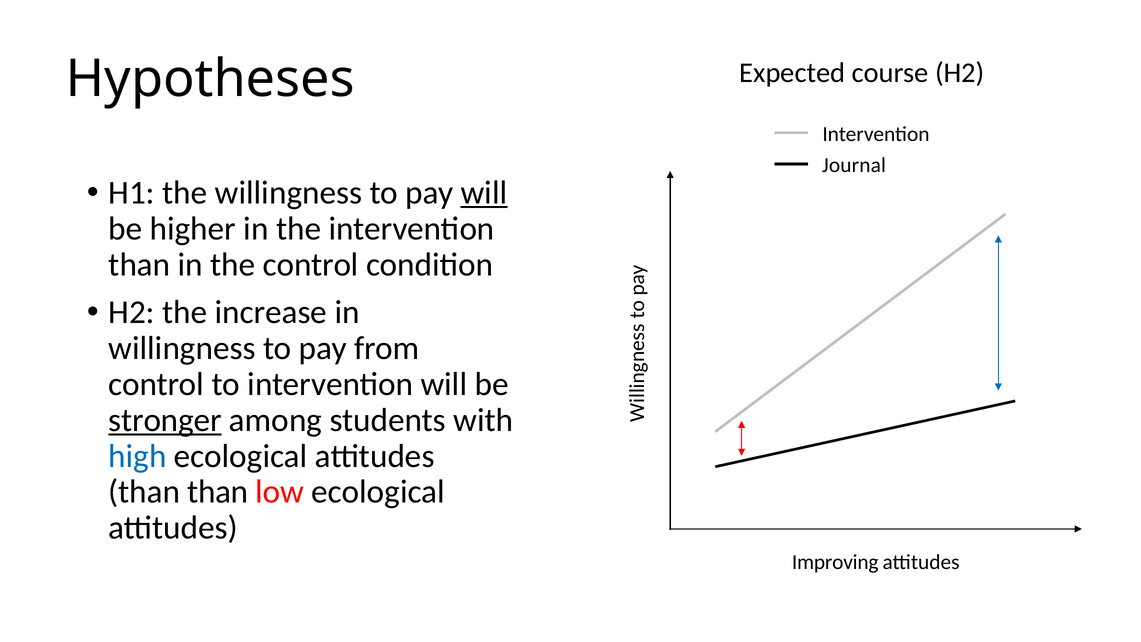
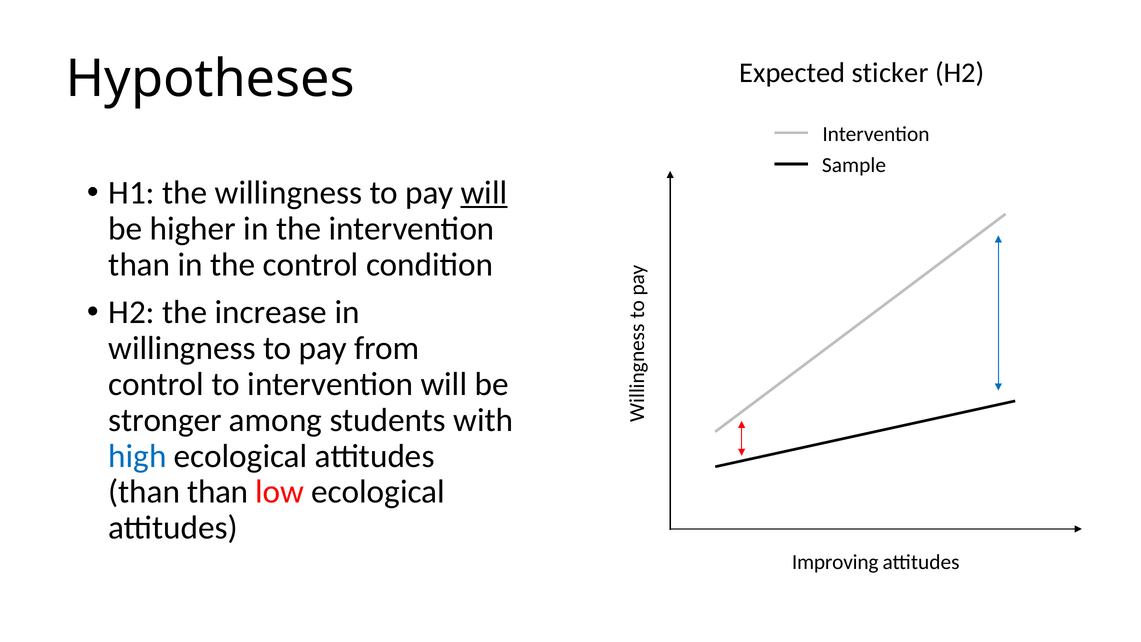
course: course -> sticker (890, 73)
Journal: Journal -> Sample (854, 165)
stronger underline: present -> none (165, 420)
